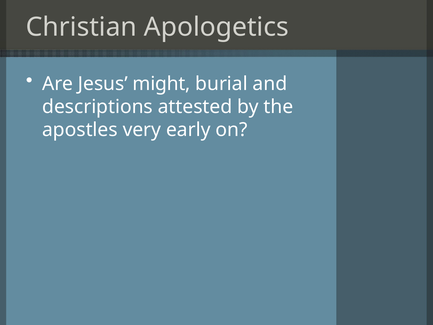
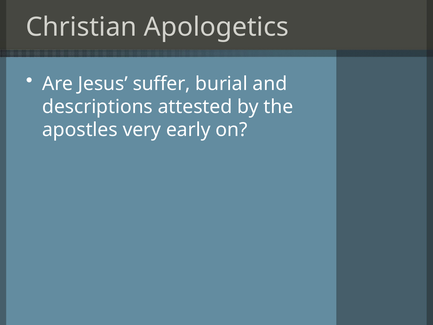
might: might -> suffer (162, 84)
